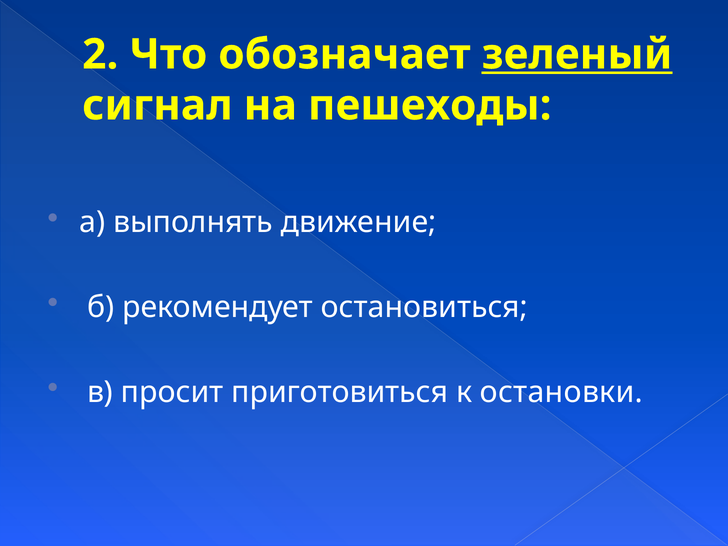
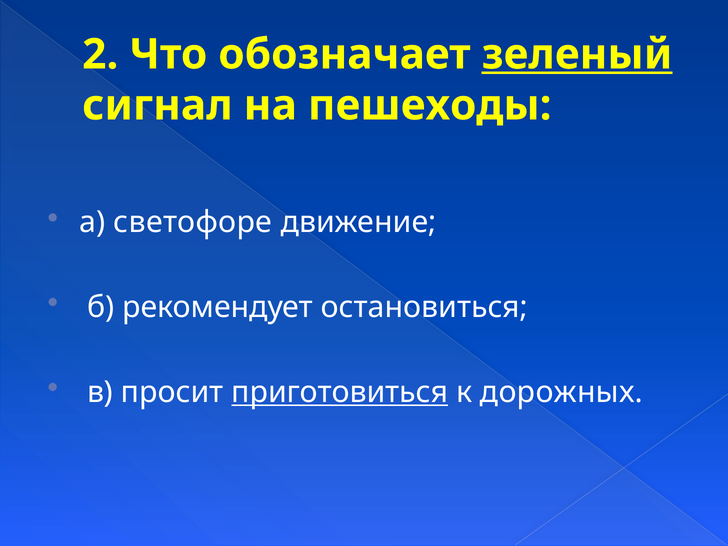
выполнять: выполнять -> светофоре (193, 222)
приготовиться underline: none -> present (340, 392)
остановки: остановки -> дорожных (561, 392)
